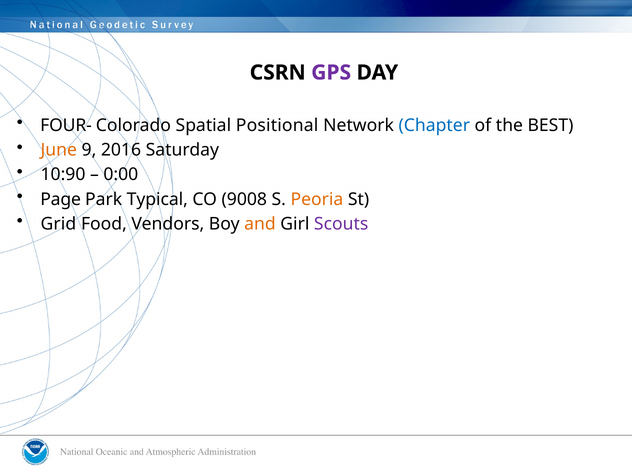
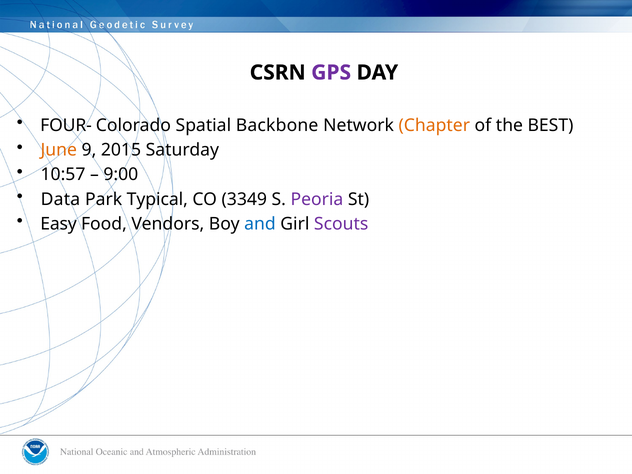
Positional: Positional -> Backbone (277, 126)
Chapter colour: blue -> orange (434, 126)
2016: 2016 -> 2015 (121, 150)
10:90: 10:90 -> 10:57 (63, 175)
0:00: 0:00 -> 9:00 (121, 175)
Page: Page -> Data (60, 199)
9008: 9008 -> 3349 (244, 199)
Peoria colour: orange -> purple (317, 199)
Grid: Grid -> Easy (59, 224)
and colour: orange -> blue (260, 224)
